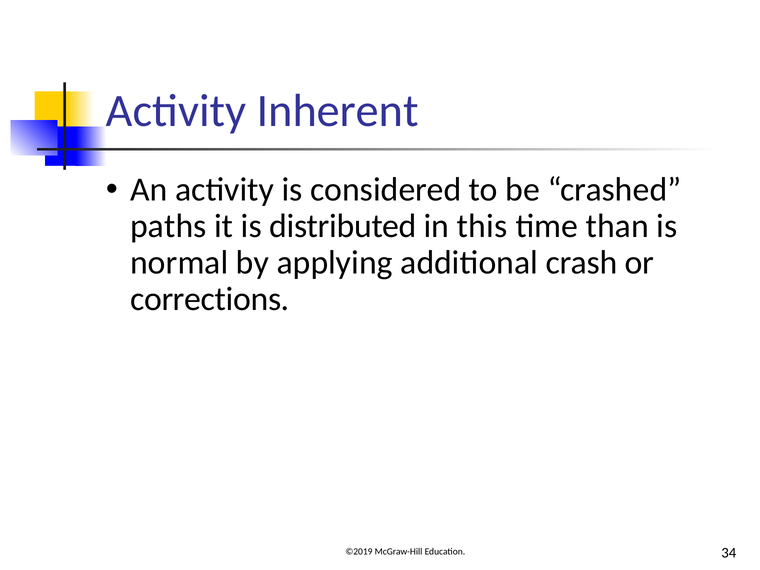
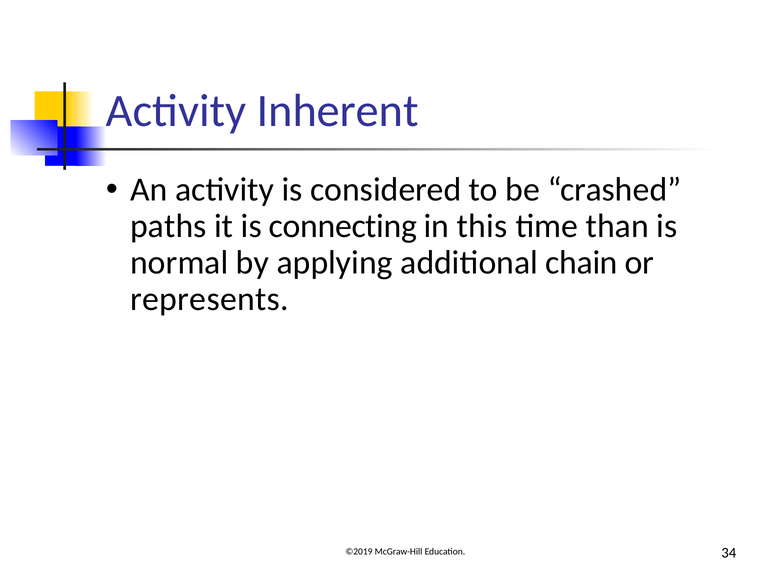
distributed: distributed -> connecting (343, 226)
crash: crash -> chain (582, 263)
corrections: corrections -> represents (209, 299)
